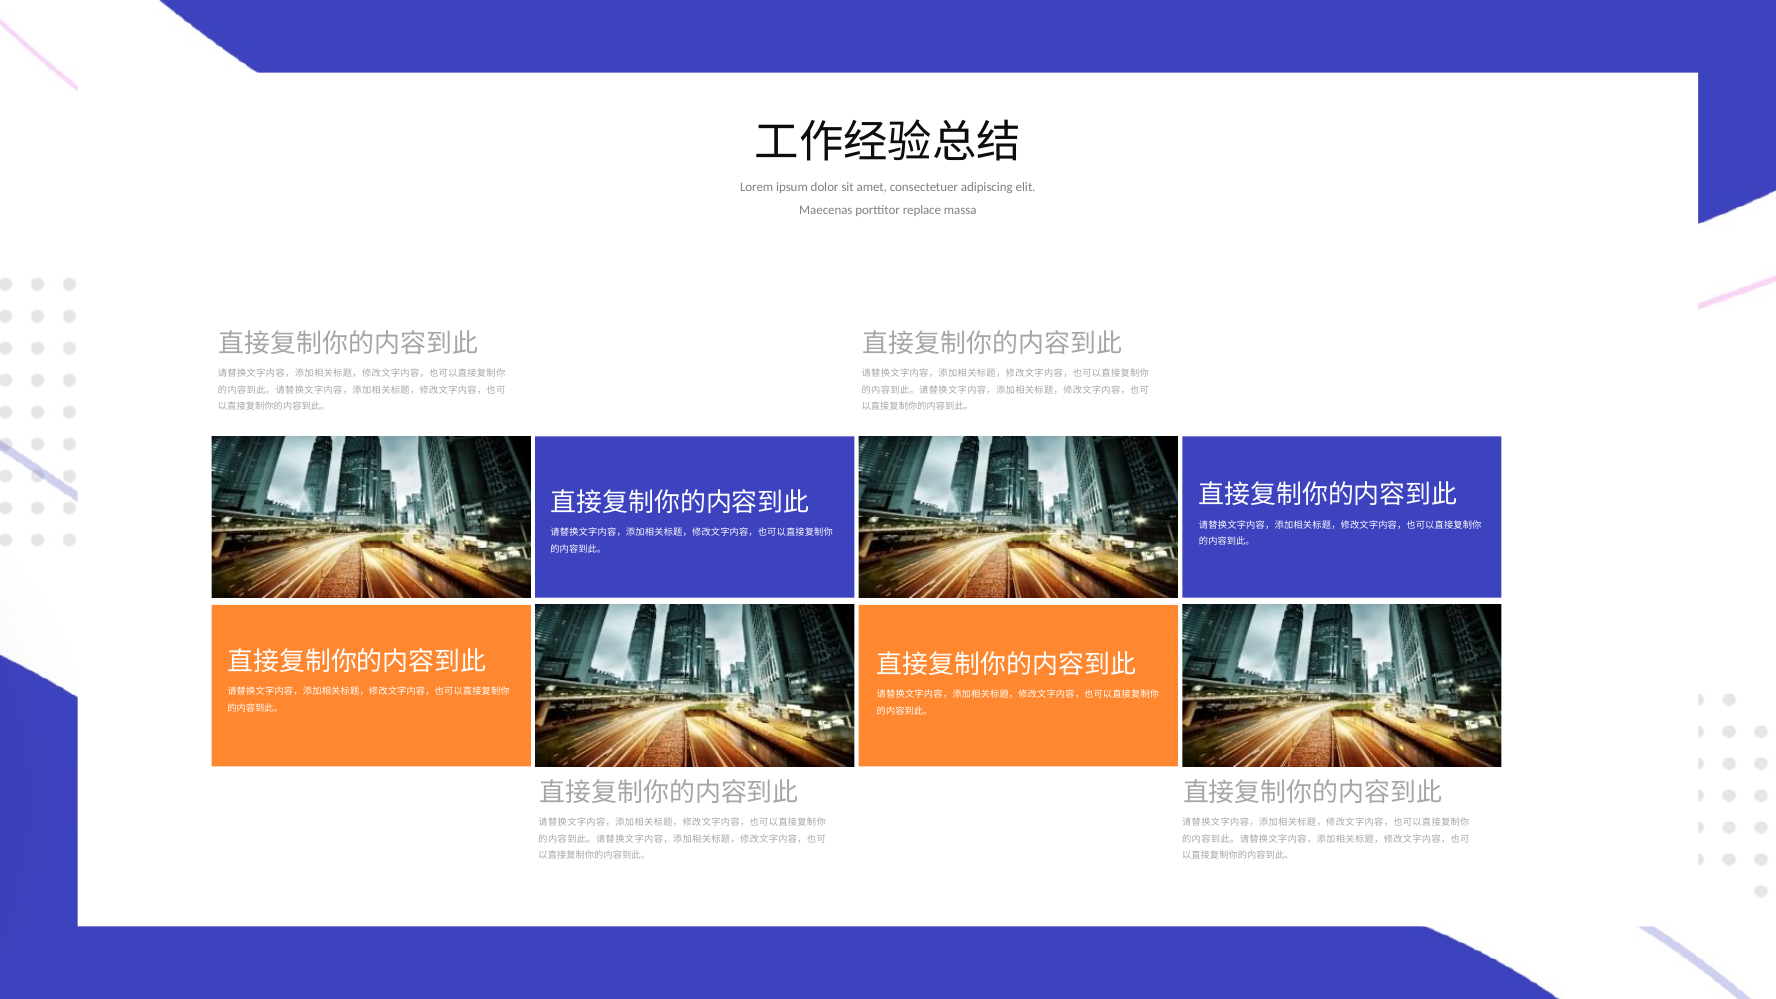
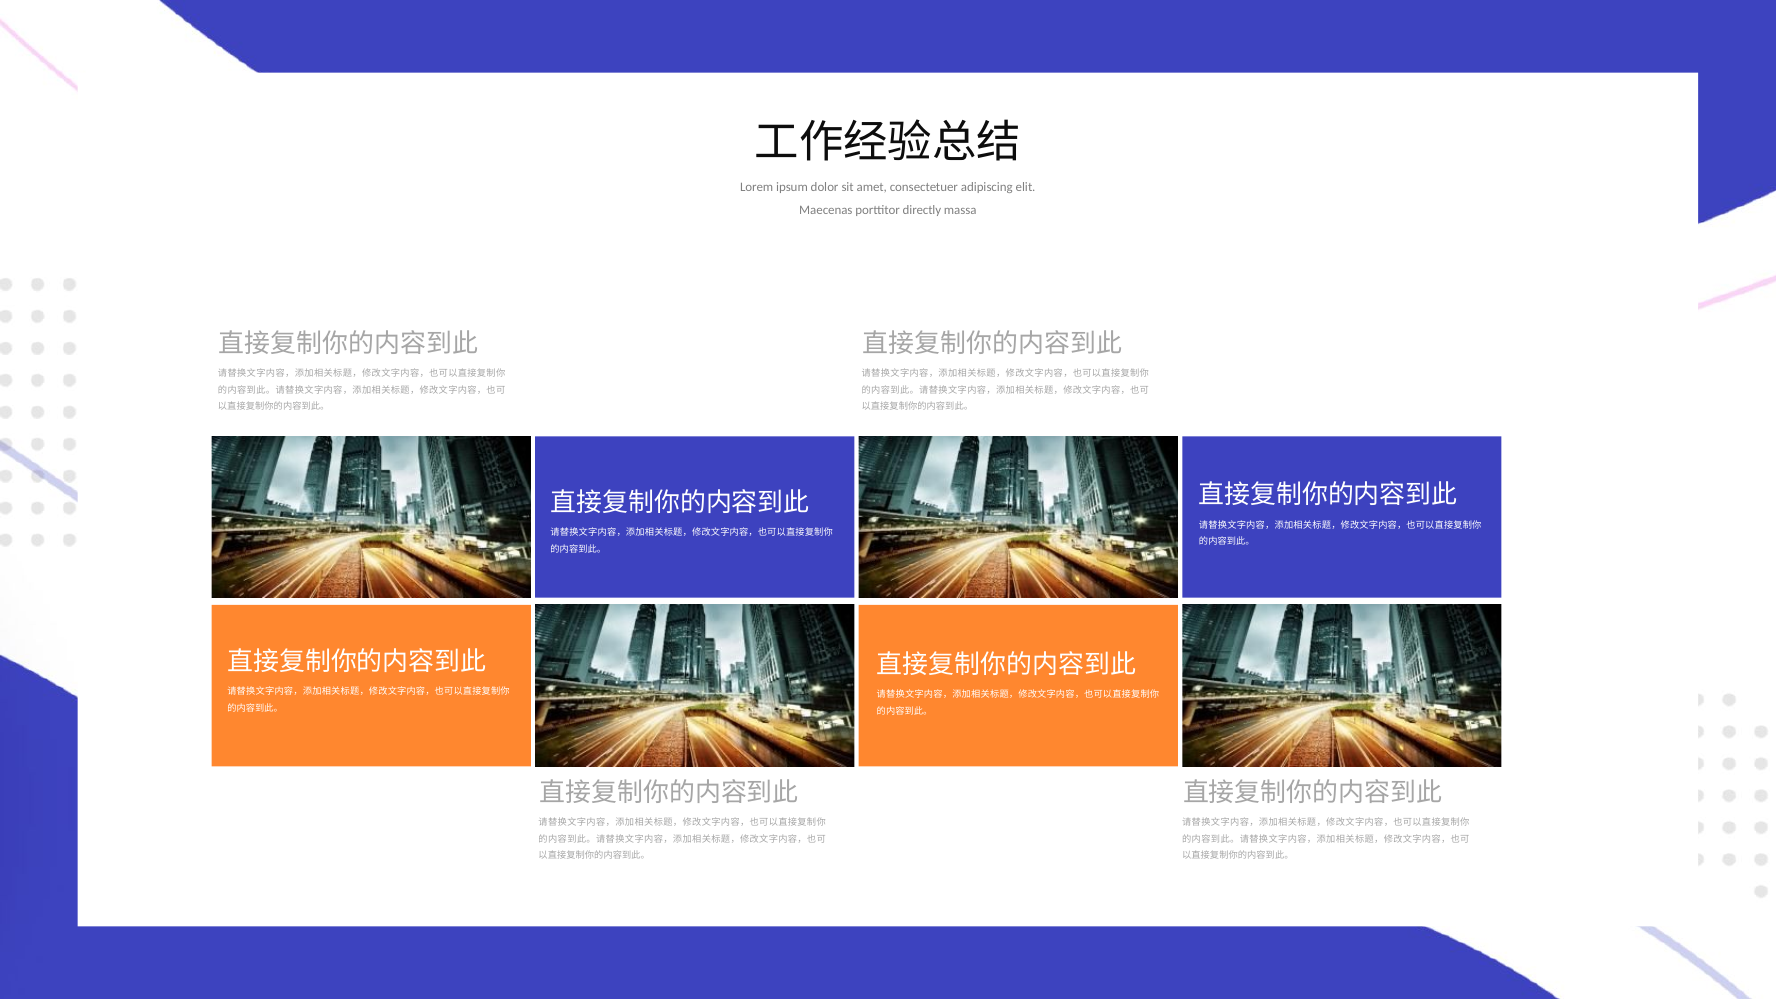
replace: replace -> directly (922, 211)
